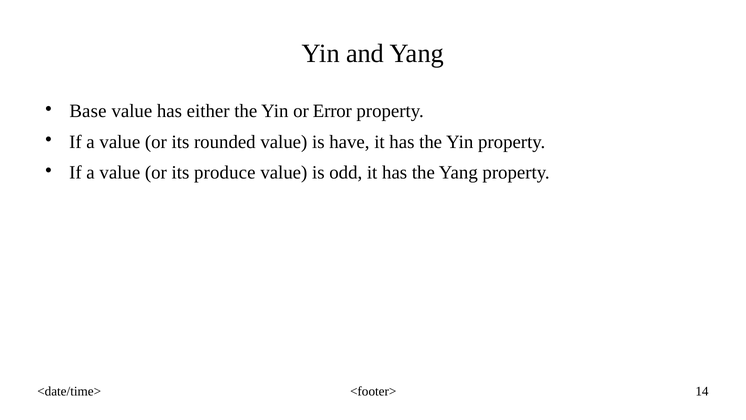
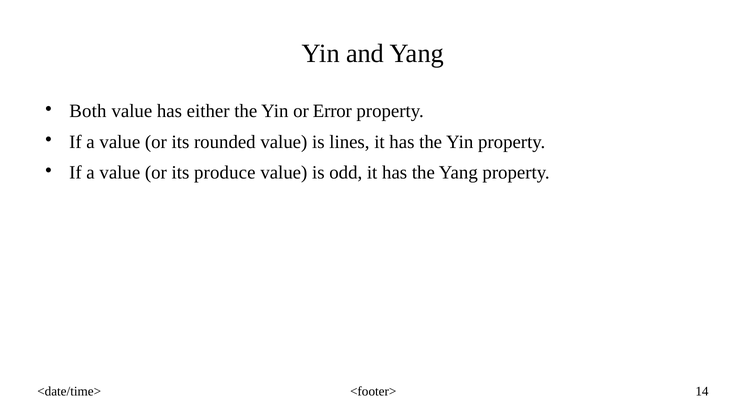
Base: Base -> Both (88, 111)
have: have -> lines (349, 142)
